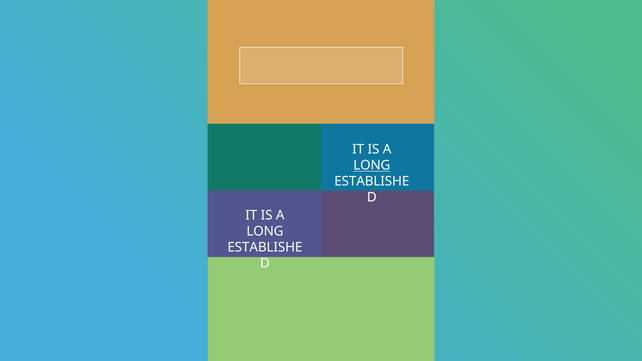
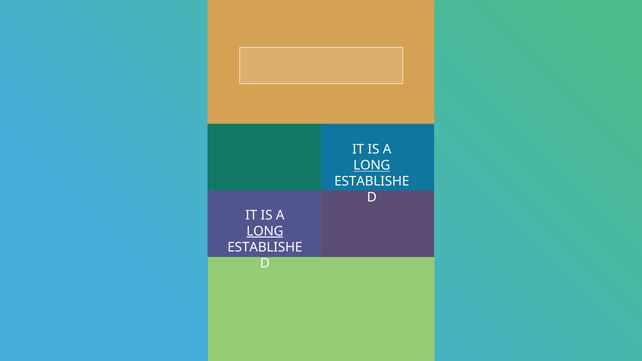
LONG underline: none -> present (265, 231)
